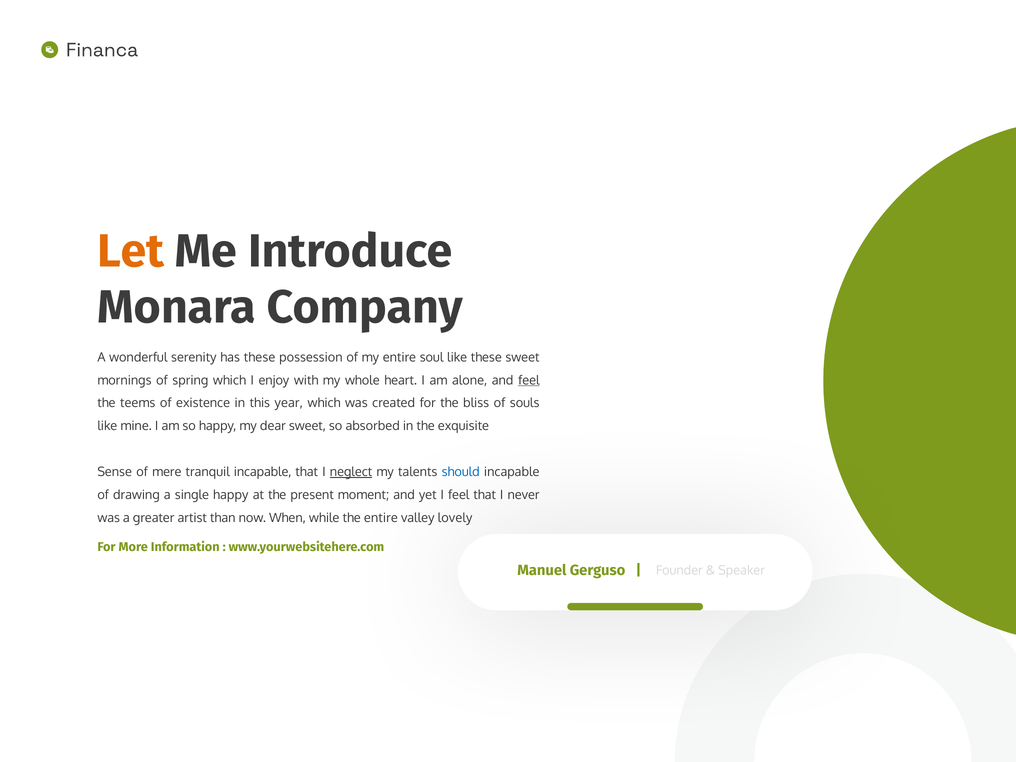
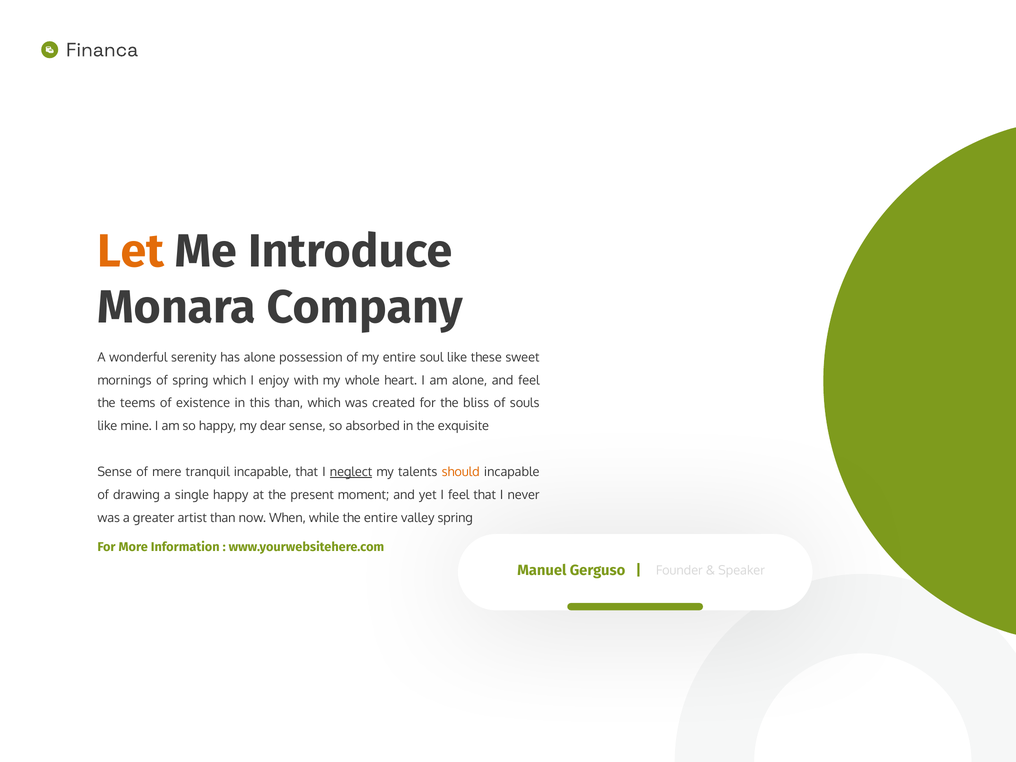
has these: these -> alone (260, 357)
feel underline: present -> none (529, 380)
this year: year -> than (289, 403)
dear sweet: sweet -> sense (307, 426)
should colour: blue -> orange (461, 472)
valley lovely: lovely -> spring (455, 518)
